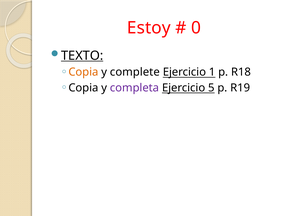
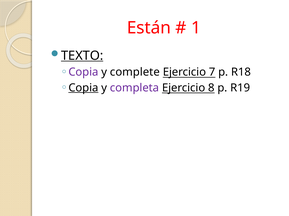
Estoy: Estoy -> Están (149, 28)
0: 0 -> 1 (196, 28)
Copia colour: orange -> purple (83, 72)
1: 1 -> 7 (212, 72)
Copia underline: none -> present (83, 88)
5: 5 -> 8 (211, 88)
